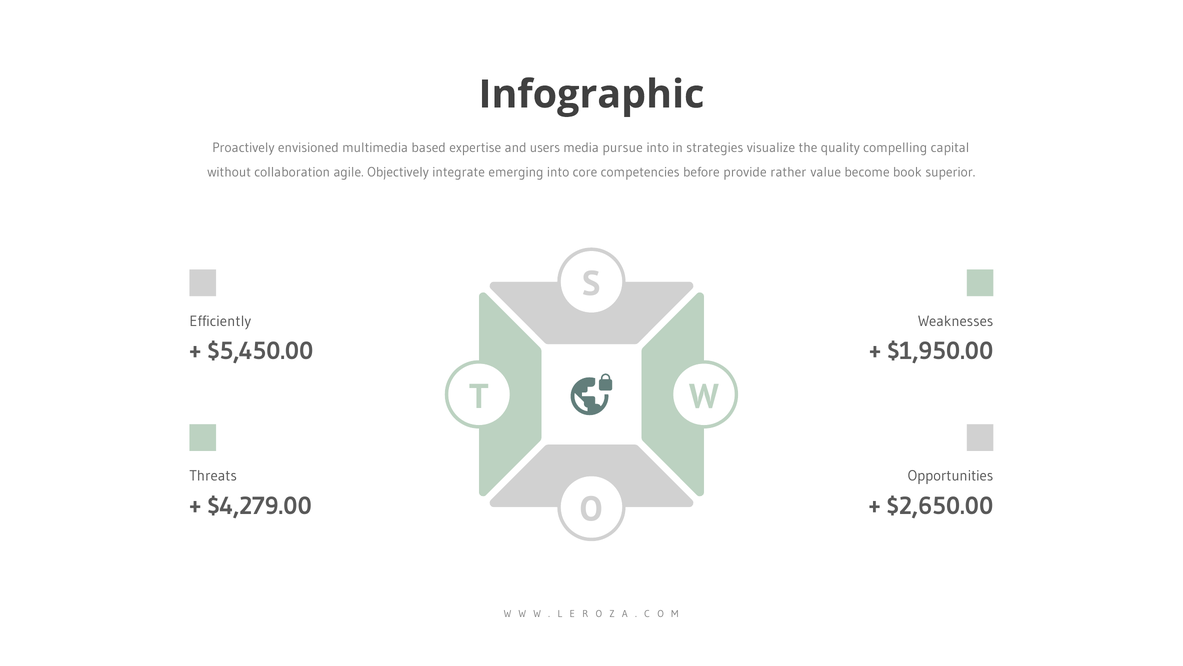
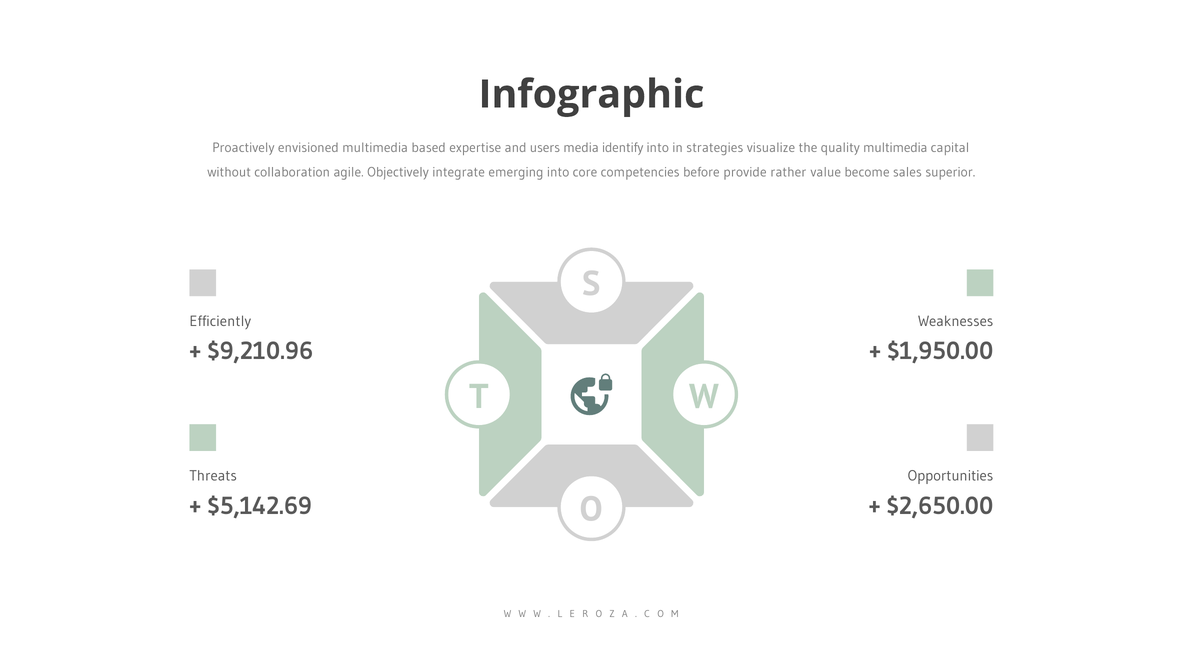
pursue: pursue -> identify (623, 148)
quality compelling: compelling -> multimedia (895, 148)
book: book -> sales (907, 172)
$5,450.00: $5,450.00 -> $9,210.96 (260, 351)
$4,279.00: $4,279.00 -> $5,142.69 (260, 506)
